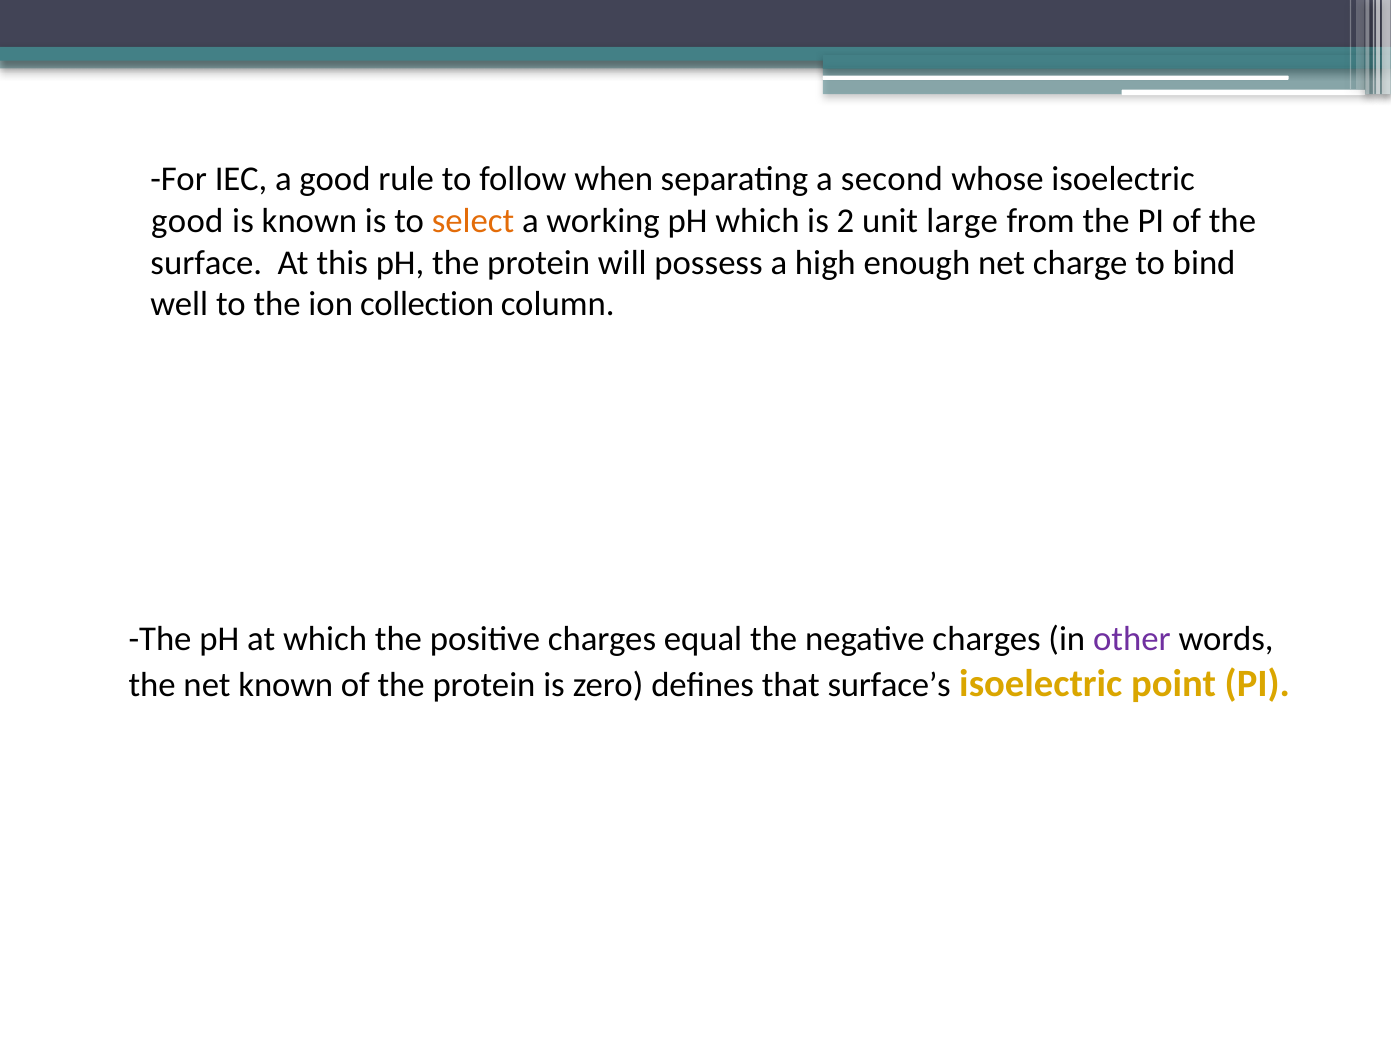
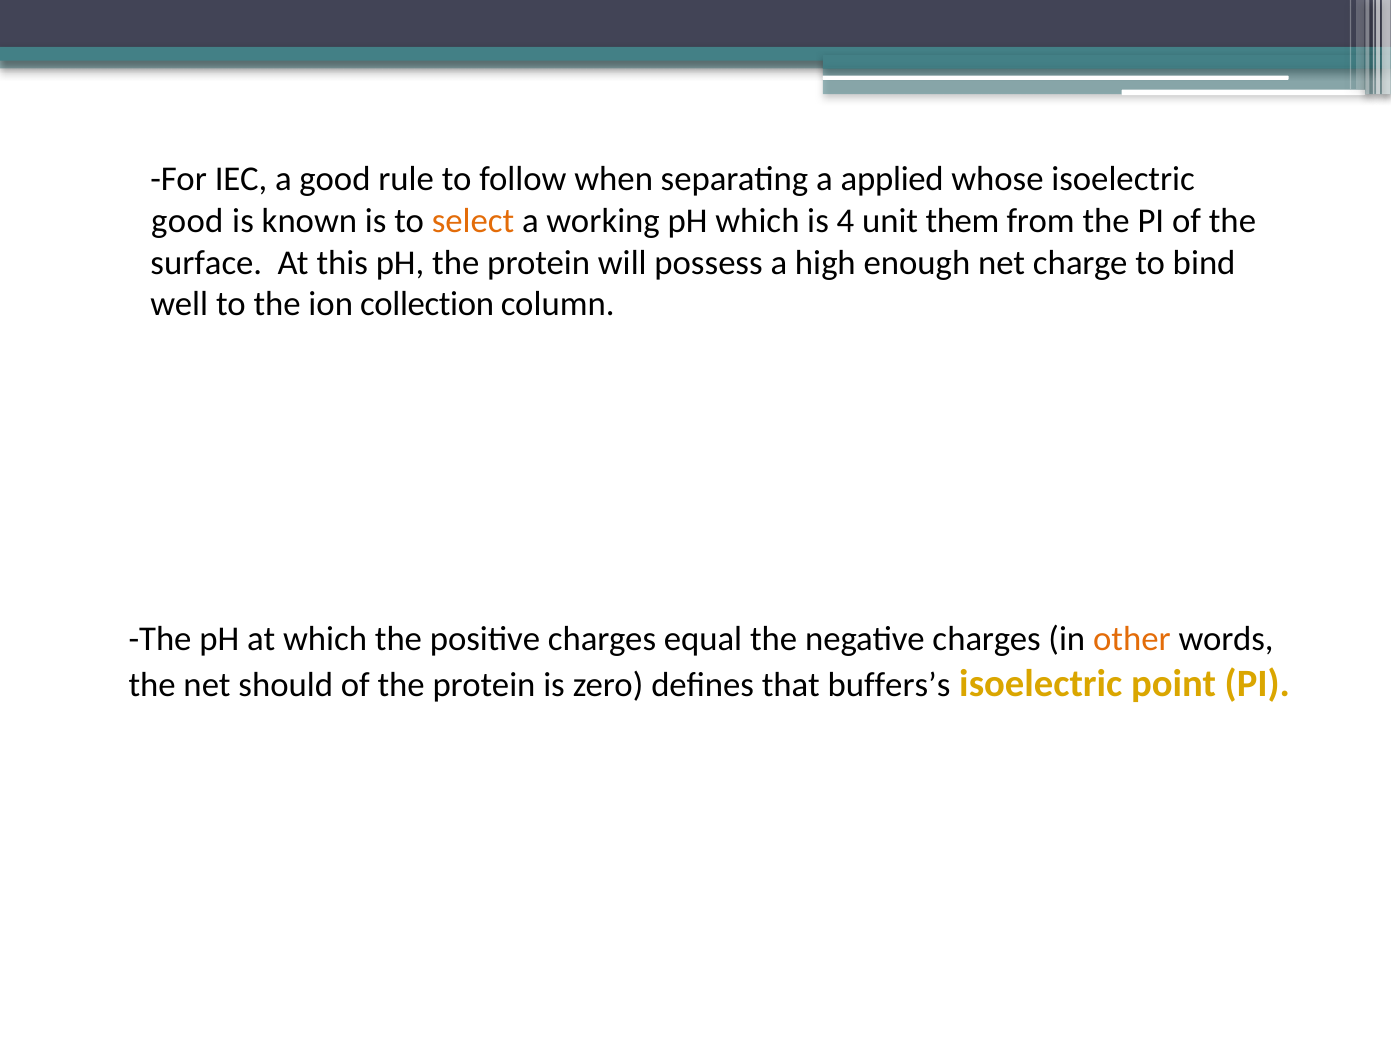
second: second -> applied (892, 179)
2: 2 -> 4 (845, 221)
large: large -> them (962, 221)
other colour: purple -> orange (1132, 639)
net known: known -> should (286, 685)
surface’s: surface’s -> buffers’s (889, 685)
